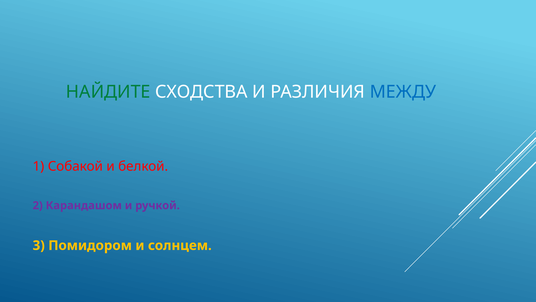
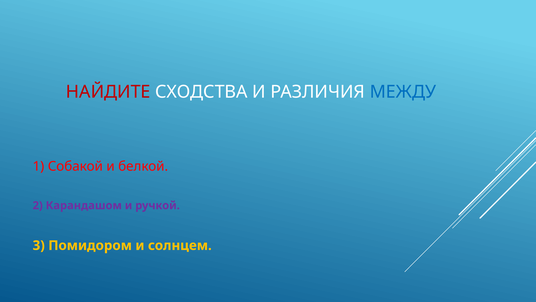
НАЙДИТЕ colour: green -> red (108, 92)
